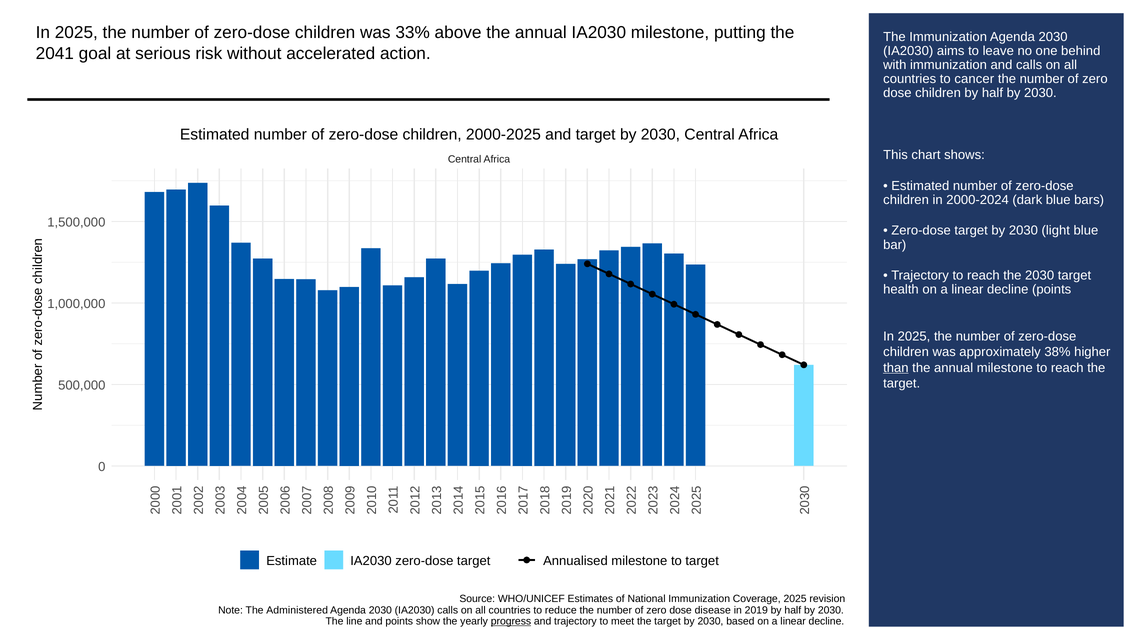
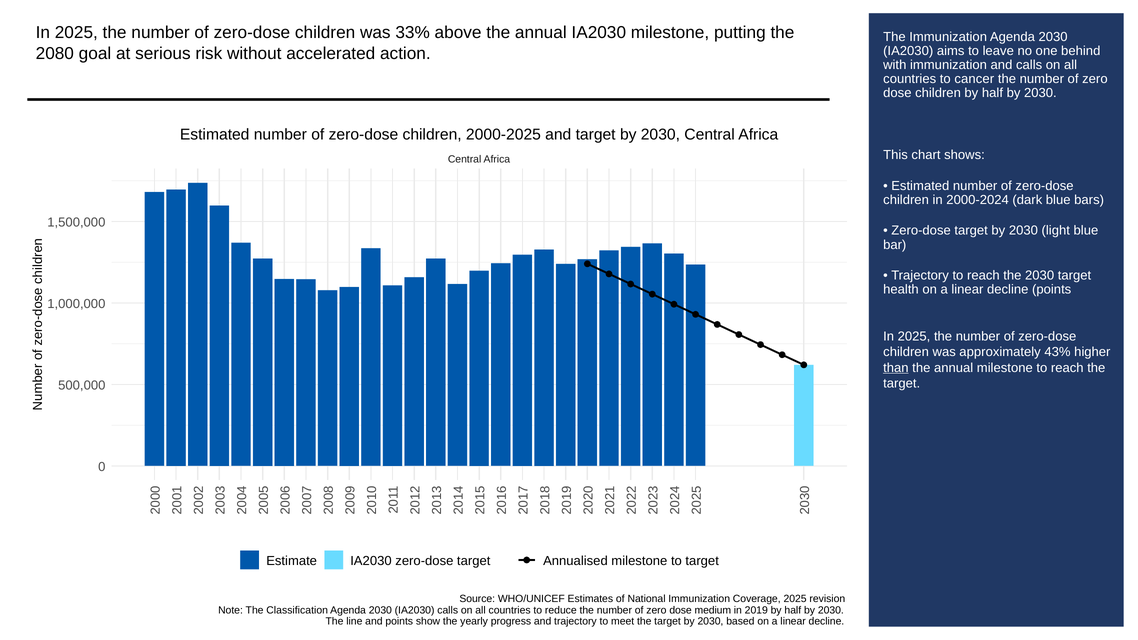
2041: 2041 -> 2080 (55, 53)
38%: 38% -> 43% (1057, 352)
Administered: Administered -> Classification (297, 610)
disease: disease -> medium (713, 610)
progress underline: present -> none (511, 622)
